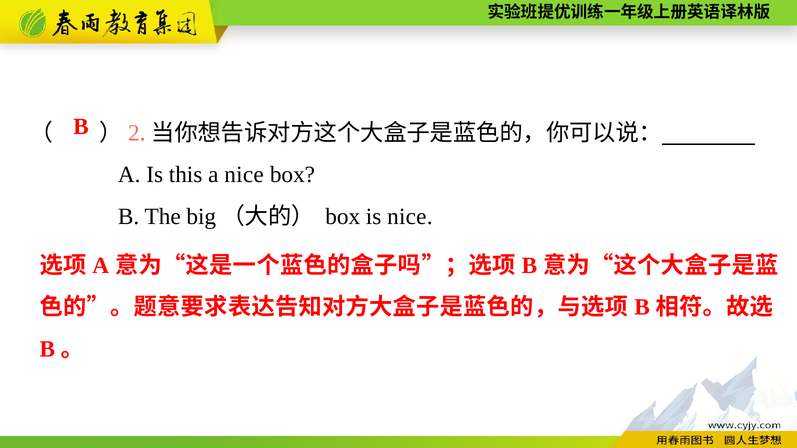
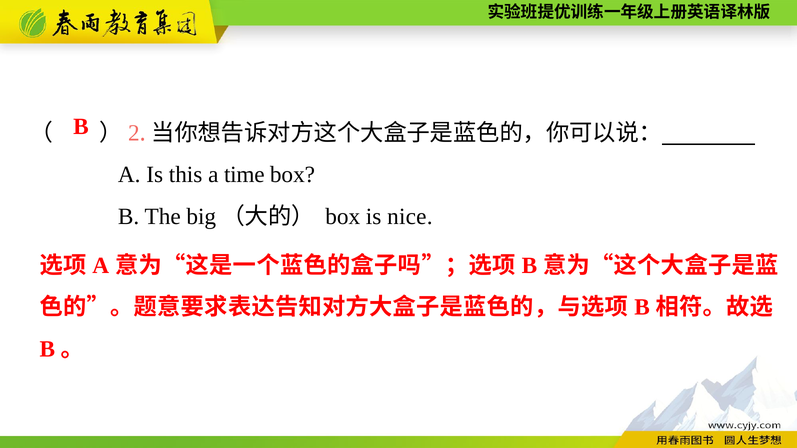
a nice: nice -> time (244, 175)
